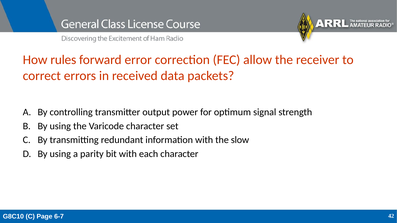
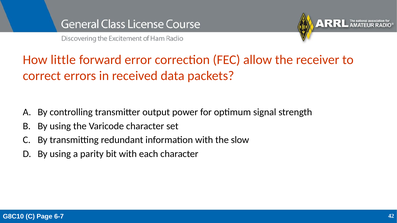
rules: rules -> little (63, 60)
